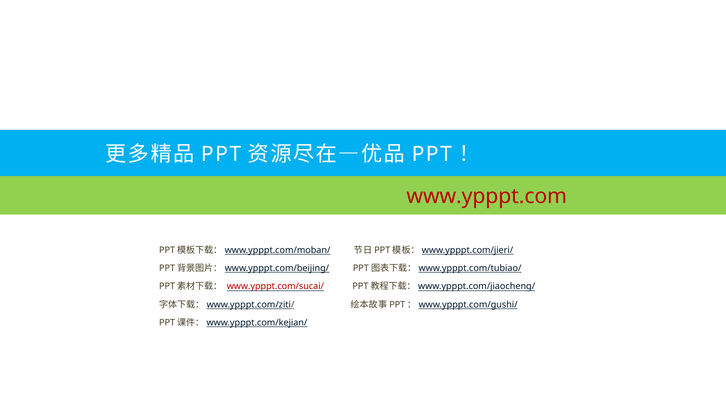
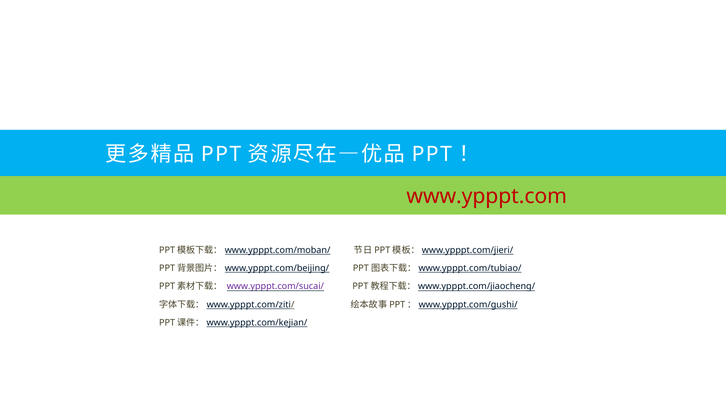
www.ypppt.com/sucai/ colour: red -> purple (275, 287)
